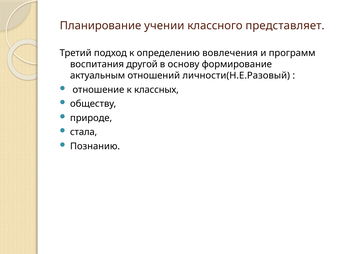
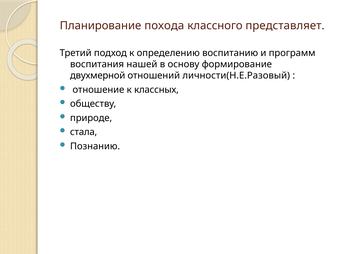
учении: учении -> похода (164, 26)
вовлечения: вовлечения -> воспитанию (230, 53)
другой: другой -> нашей (142, 64)
актуальным: актуальным -> двухмерной (98, 76)
